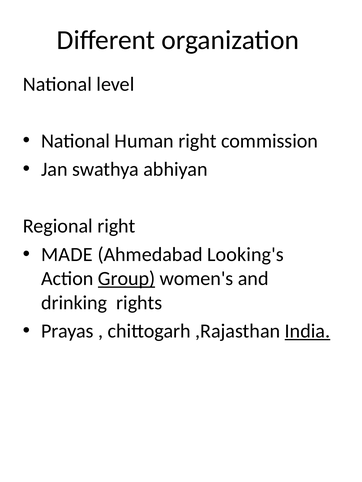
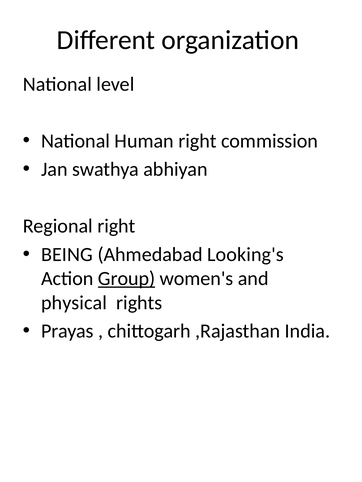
MADE: MADE -> BEING (67, 255)
drinking: drinking -> physical (74, 303)
India underline: present -> none (307, 332)
